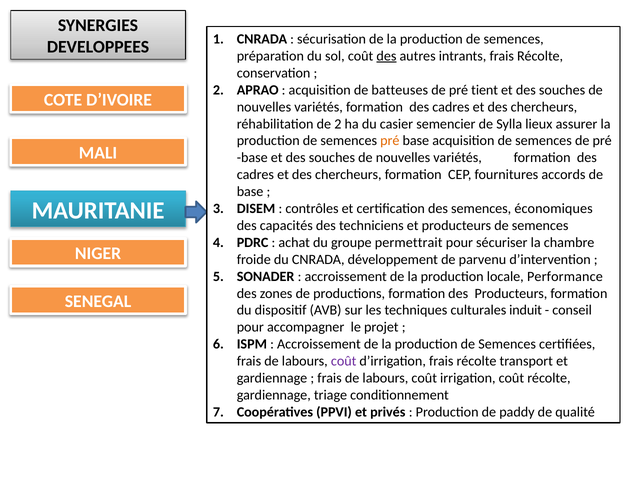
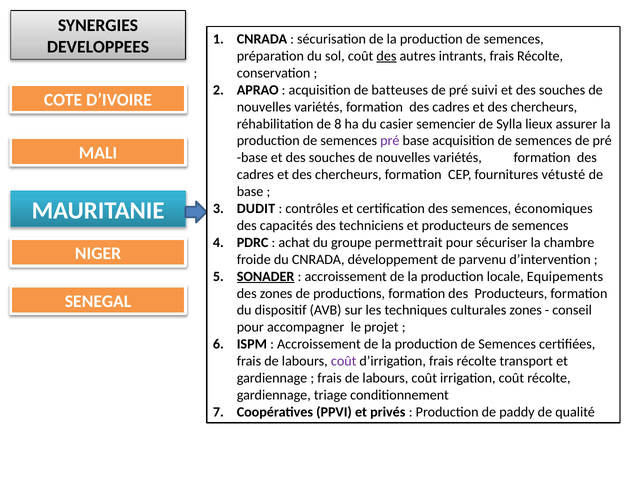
tient: tient -> suivi (485, 90)
de 2: 2 -> 8 (338, 124)
pré colour: orange -> purple (390, 141)
accords: accords -> vétusté (563, 175)
DISEM: DISEM -> DUDIT (256, 209)
SONADER underline: none -> present (266, 276)
Performance: Performance -> Equipements (565, 276)
culturales induit: induit -> zones (526, 310)
